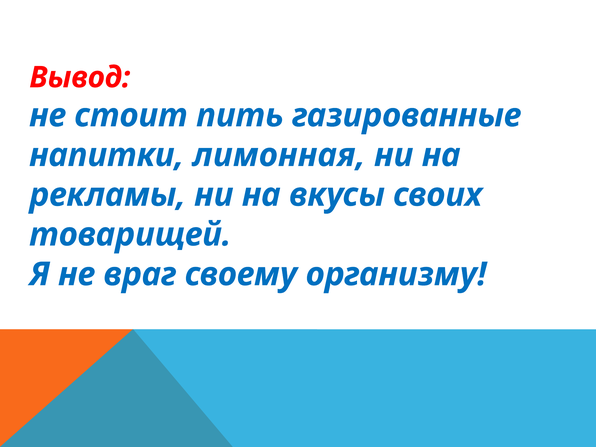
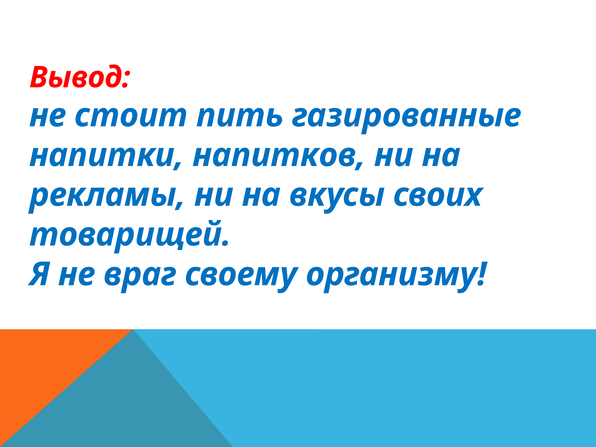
лимонная: лимонная -> напитков (279, 155)
